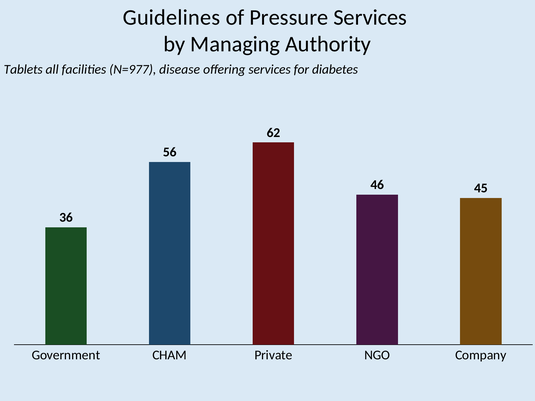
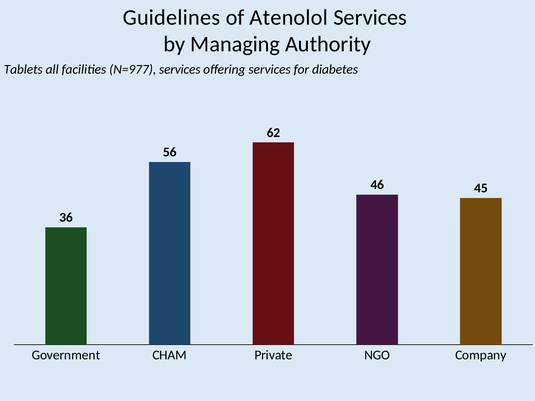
Pressure: Pressure -> Atenolol (289, 18)
N=977 disease: disease -> services (180, 70)
